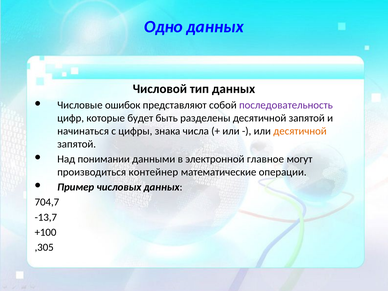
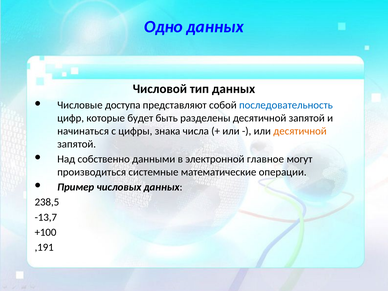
ошибок: ошибок -> доступа (123, 105)
последовательность colour: purple -> blue (286, 105)
понимании: понимании -> собственно (104, 159)
контейнер: контейнер -> системные (153, 172)
704,7: 704,7 -> 238,5 (47, 202)
,305: ,305 -> ,191 (44, 247)
